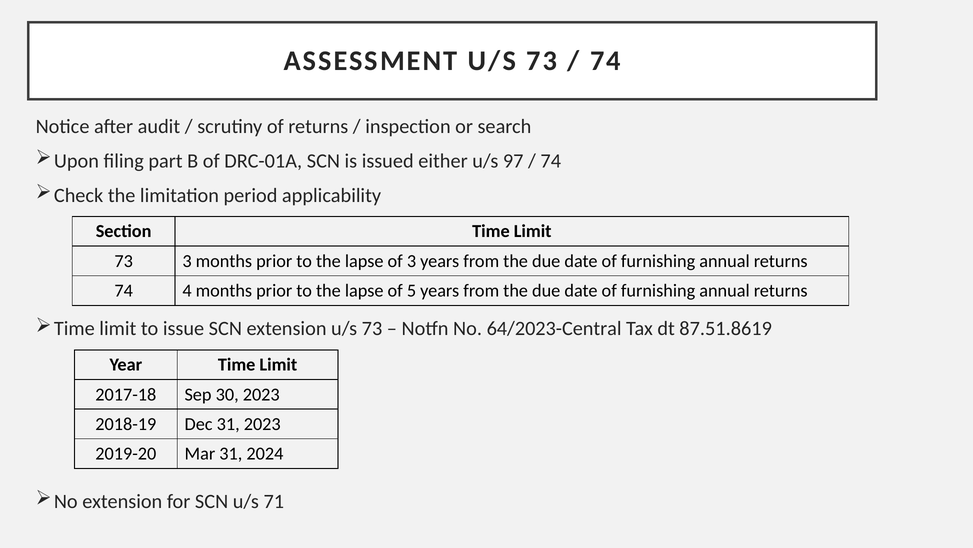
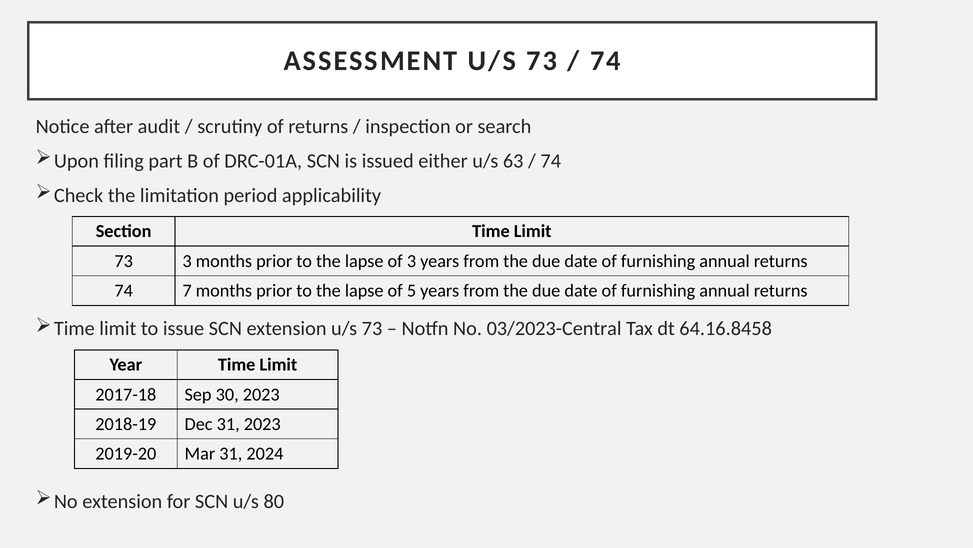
97: 97 -> 63 (513, 161)
4: 4 -> 7 (187, 290)
64/2023-Central: 64/2023-Central -> 03/2023-Central (554, 328)
87.51.8619: 87.51.8619 -> 64.16.8458 (726, 328)
71: 71 -> 80 (274, 501)
